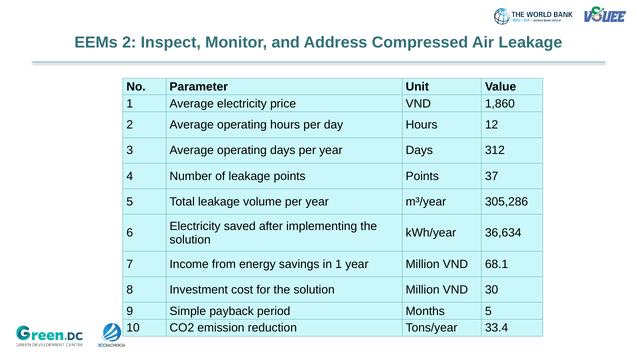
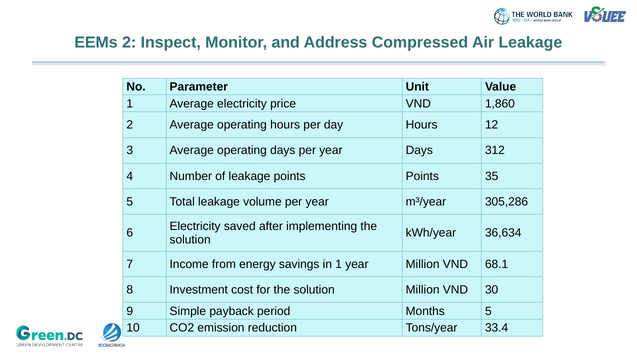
37: 37 -> 35 (492, 176)
